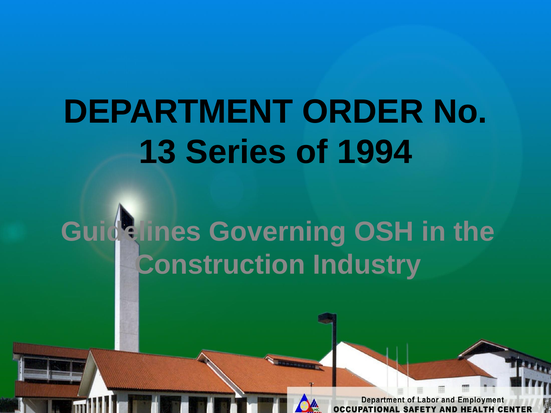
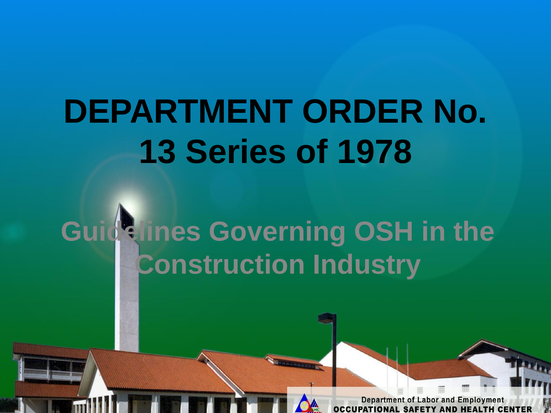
1994: 1994 -> 1978 (375, 152)
